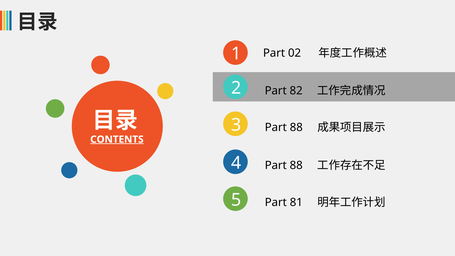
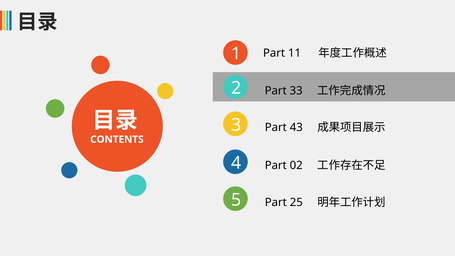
02: 02 -> 11 (295, 53)
82: 82 -> 33 (296, 91)
88: 88 -> 43 (296, 128)
CONTENTS underline: present -> none (117, 139)
88: 88 -> 02 (296, 165)
81: 81 -> 25 (296, 202)
